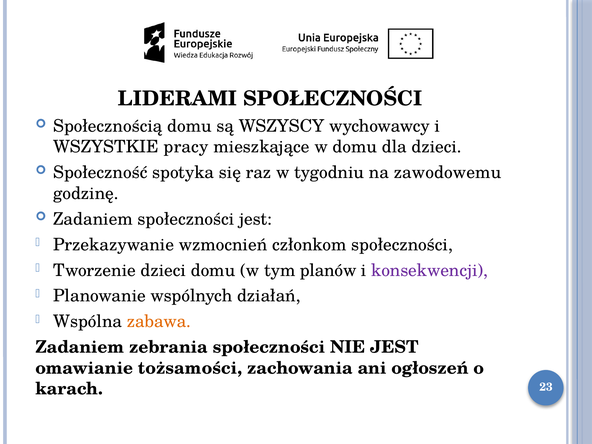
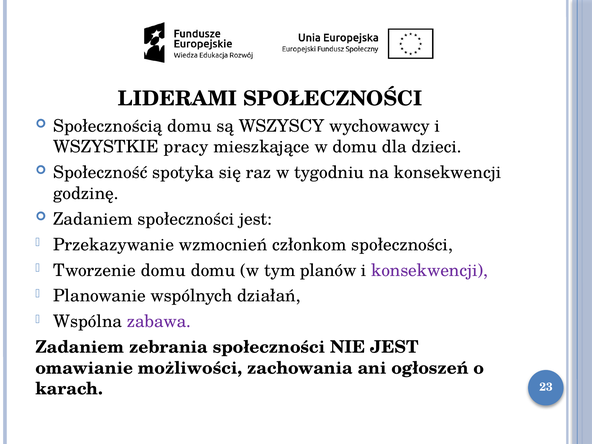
na zawodowemu: zawodowemu -> konsekwencji (448, 173)
Tworzenie dzieci: dzieci -> domu (163, 270)
zabawa colour: orange -> purple (159, 322)
tożsamości: tożsamości -> możliwości (190, 368)
